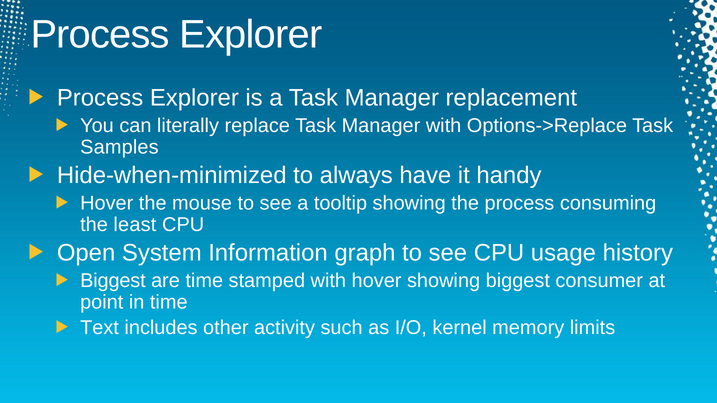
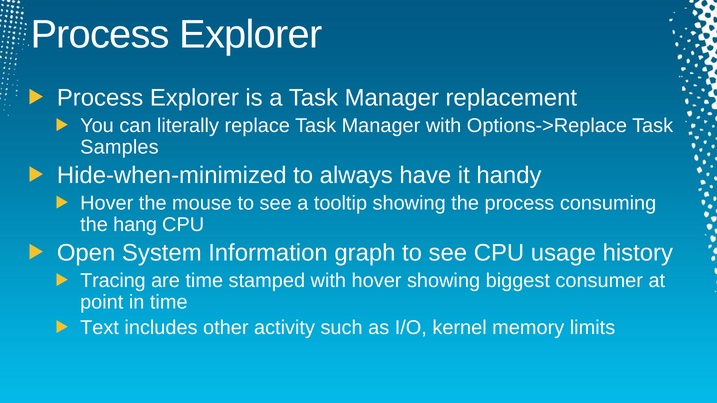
least: least -> hang (135, 225)
Biggest: Biggest -> Tracing (113, 281)
